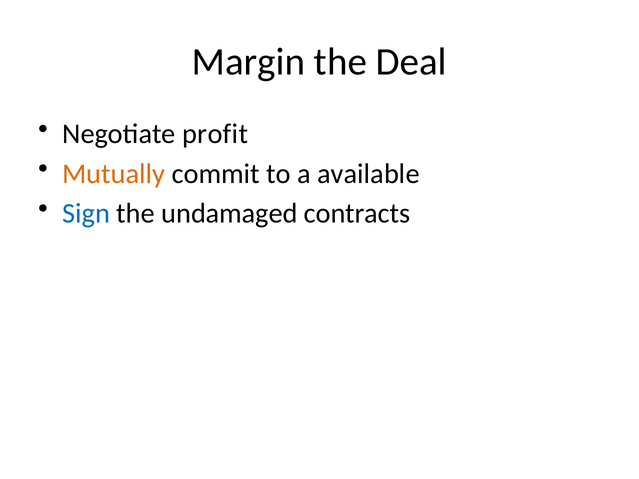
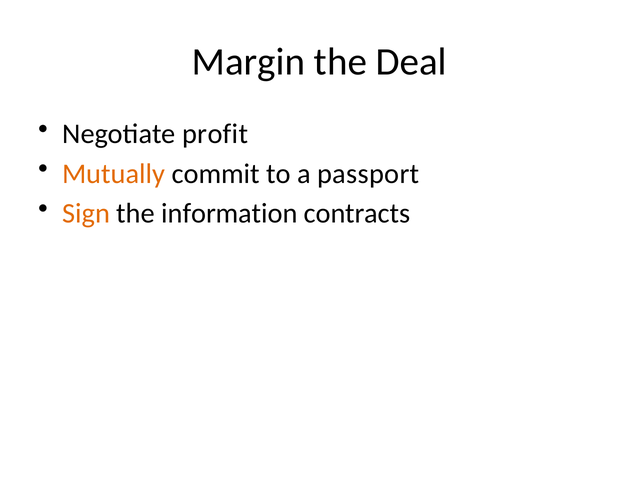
available: available -> passport (368, 174)
Sign colour: blue -> orange (86, 214)
undamaged: undamaged -> information (229, 214)
